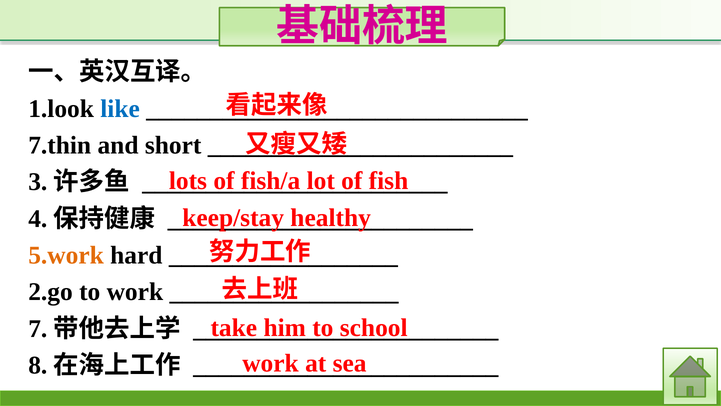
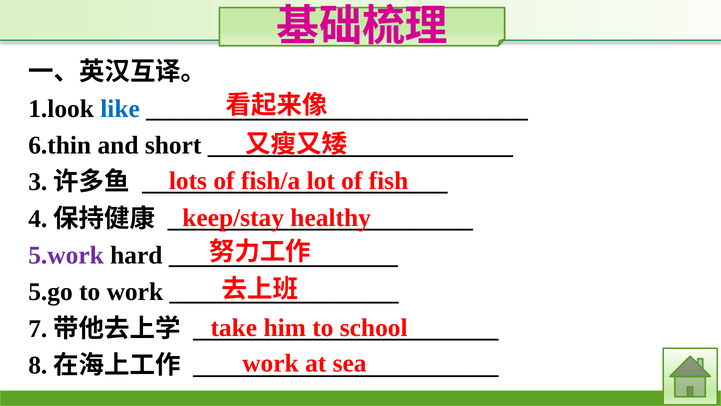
7.thin: 7.thin -> 6.thin (60, 145)
5.work colour: orange -> purple (66, 255)
2.go: 2.go -> 5.go (51, 292)
